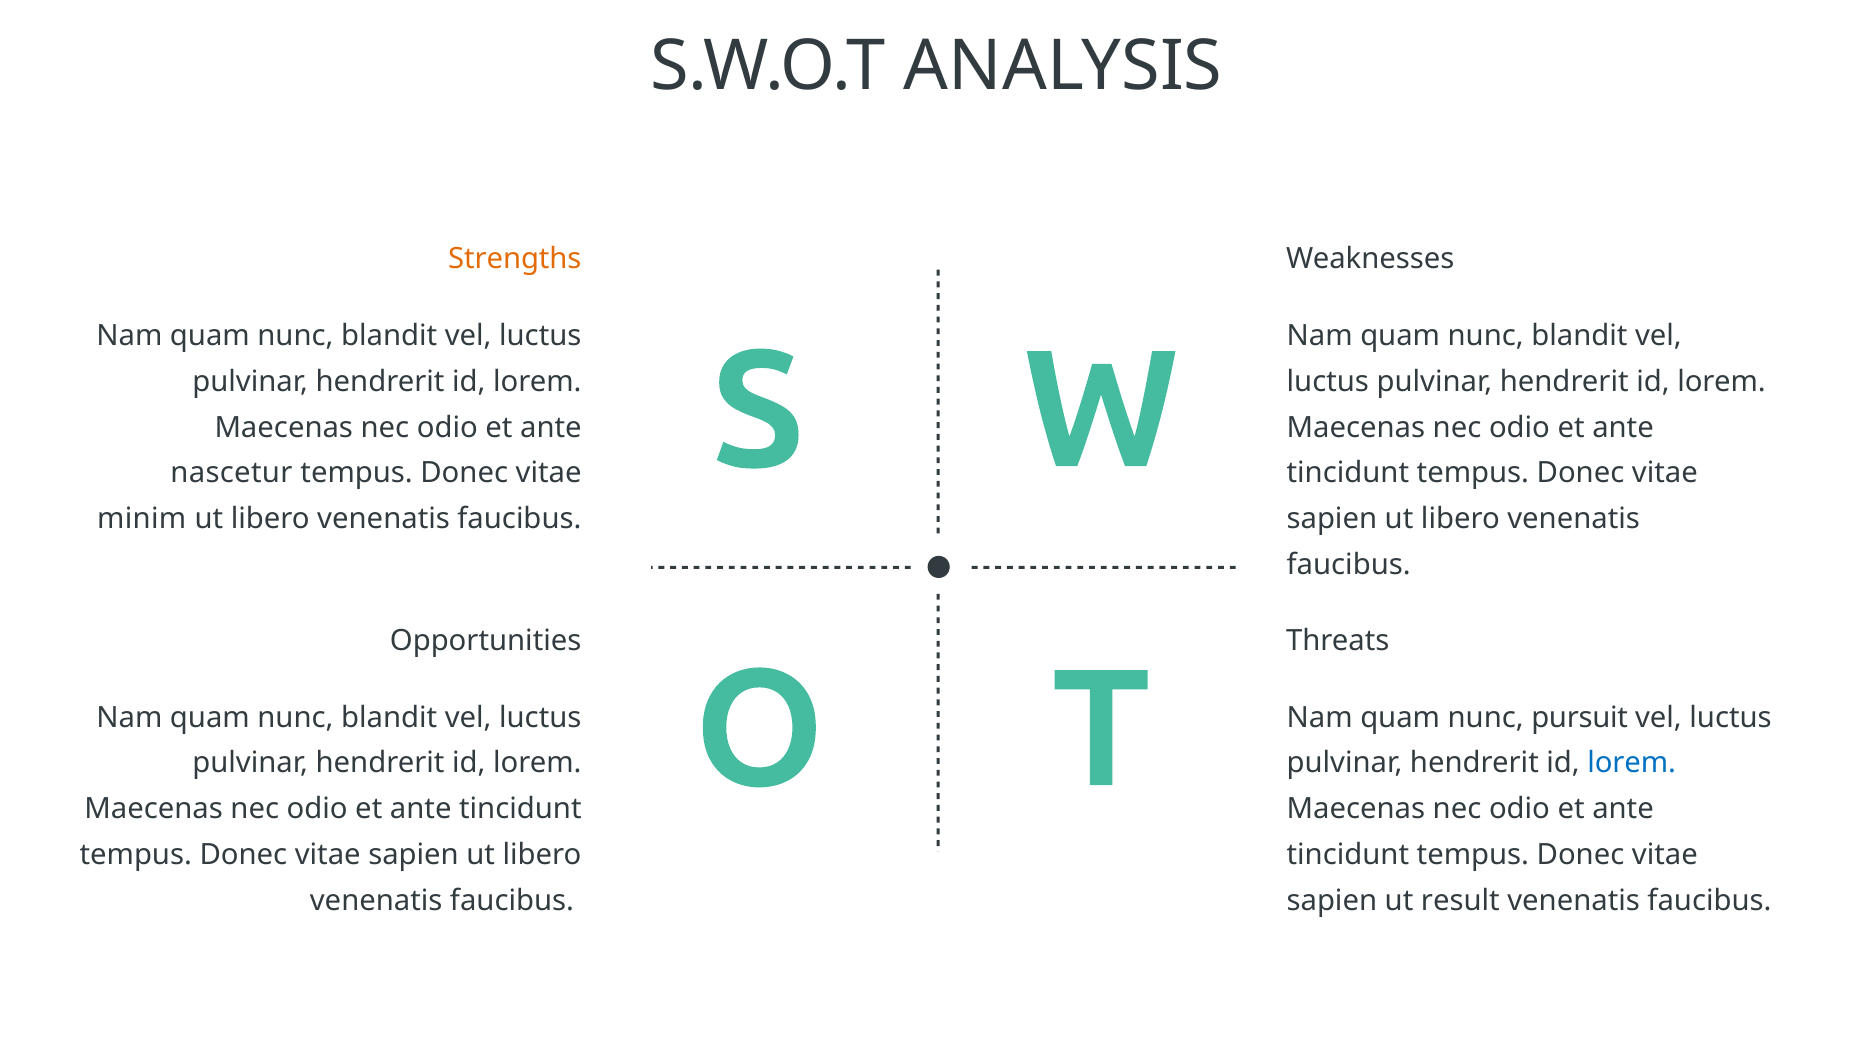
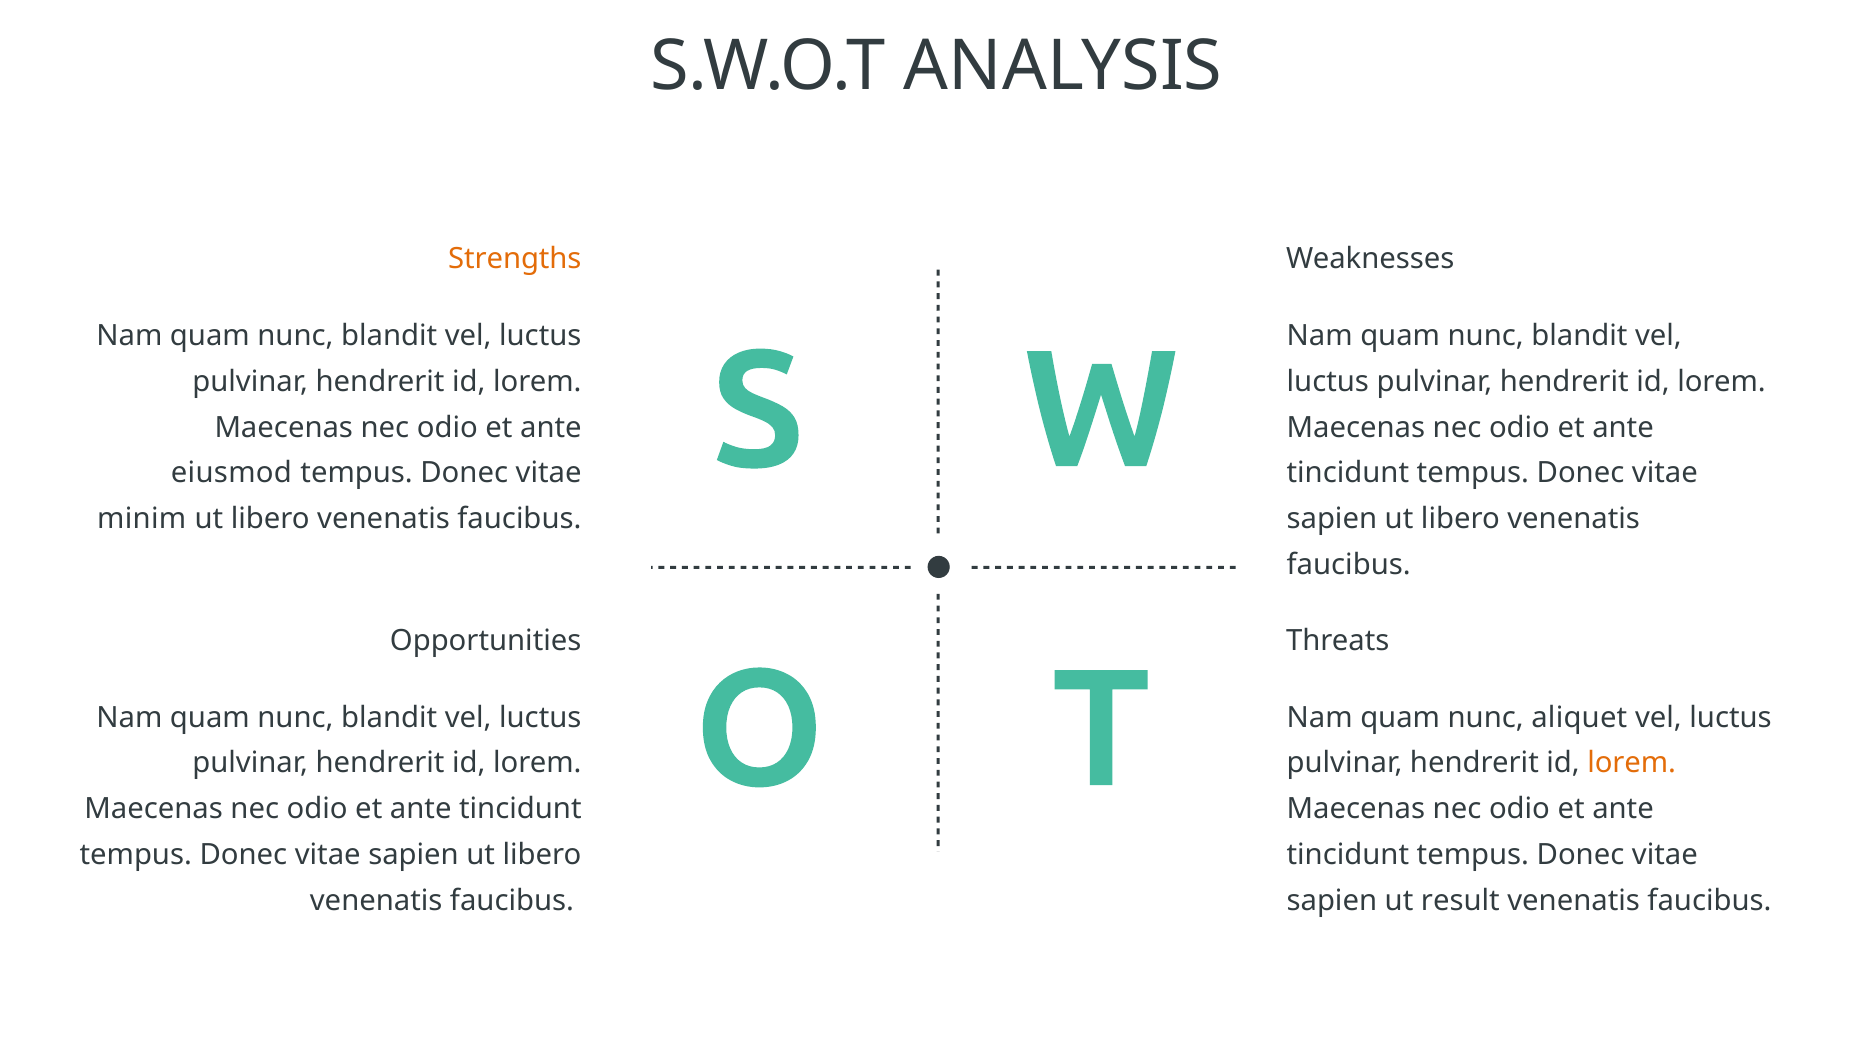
nascetur: nascetur -> eiusmod (231, 473)
pursuit: pursuit -> aliquet (1579, 718)
lorem colour: blue -> orange (1632, 763)
